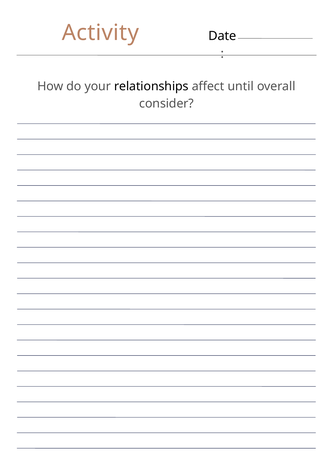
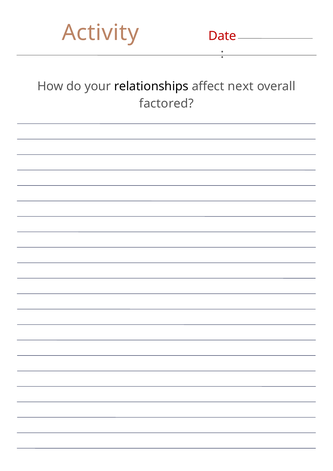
Date colour: black -> red (222, 36)
until: until -> next (241, 86)
consider: consider -> factored (166, 104)
